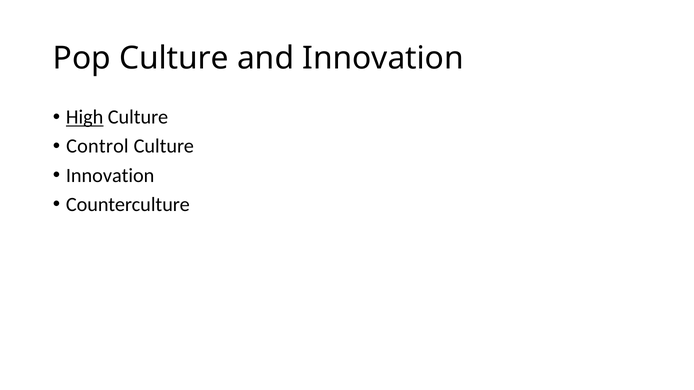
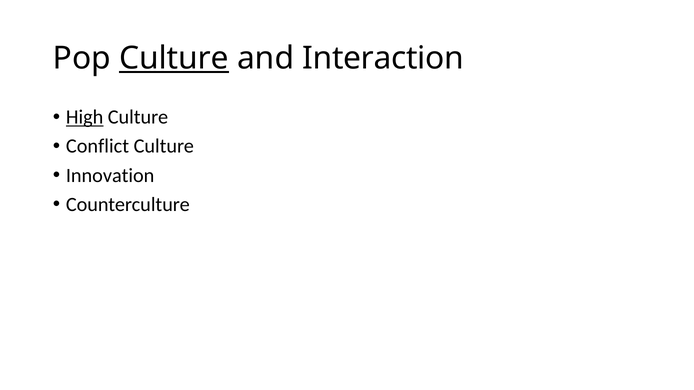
Culture underline: none -> present (174, 58)
and Innovation: Innovation -> Interaction (383, 58)
Control: Control -> Conflict (98, 146)
